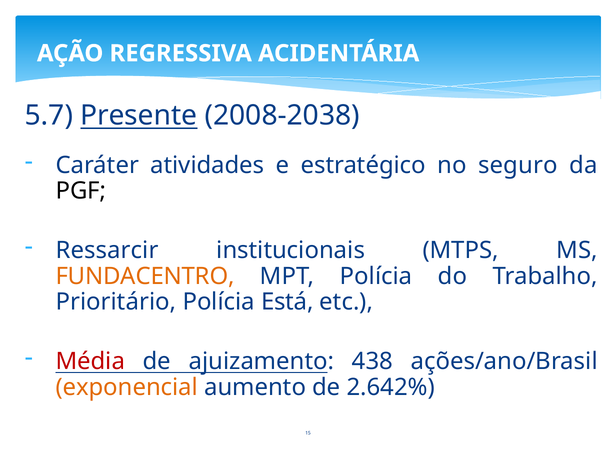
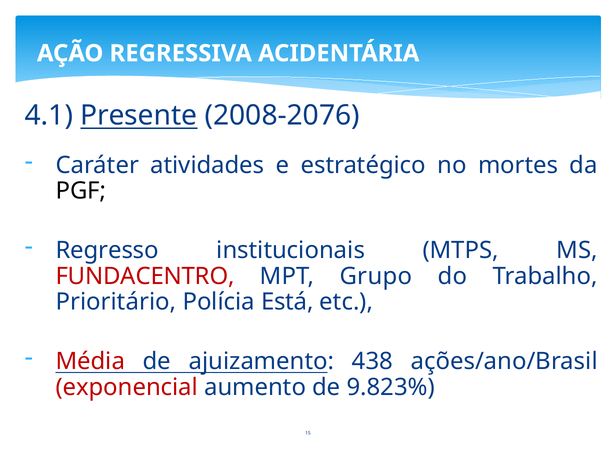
5.7: 5.7 -> 4.1 (49, 115)
2008-2038: 2008-2038 -> 2008-2076 (282, 115)
seguro: seguro -> mortes (518, 165)
Ressarcir: Ressarcir -> Regresso (107, 250)
FUNDACENTRO colour: orange -> red (145, 276)
MPT Polícia: Polícia -> Grupo (376, 276)
exponencial colour: orange -> red (127, 387)
2.642%: 2.642% -> 9.823% (391, 387)
